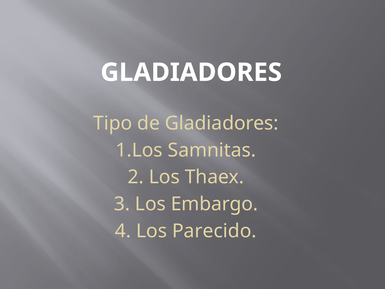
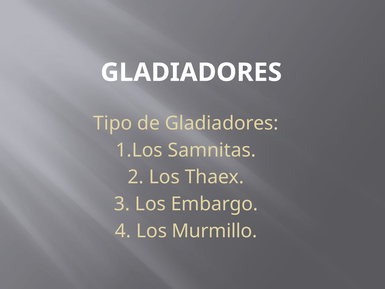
Parecido: Parecido -> Murmillo (214, 231)
